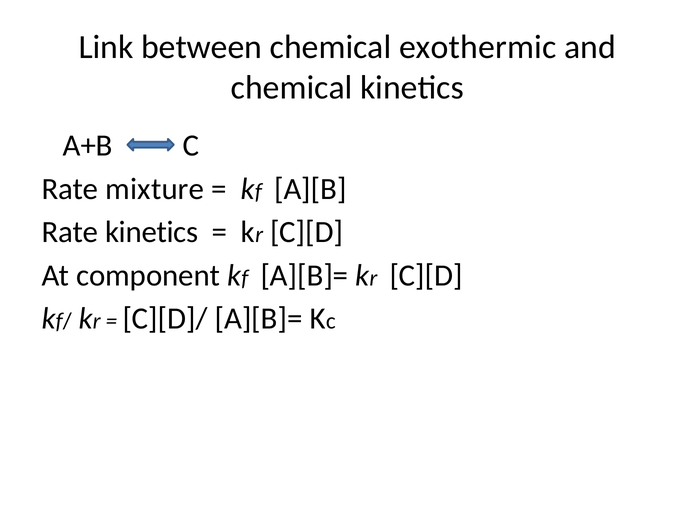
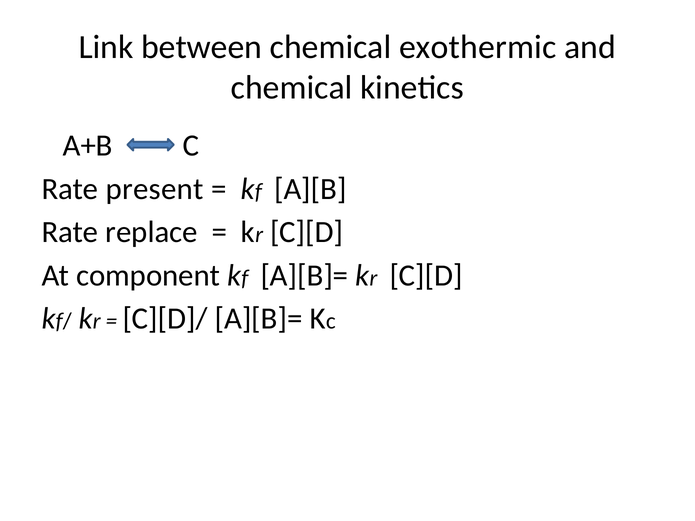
mixture: mixture -> present (155, 189)
Rate kinetics: kinetics -> replace (152, 232)
